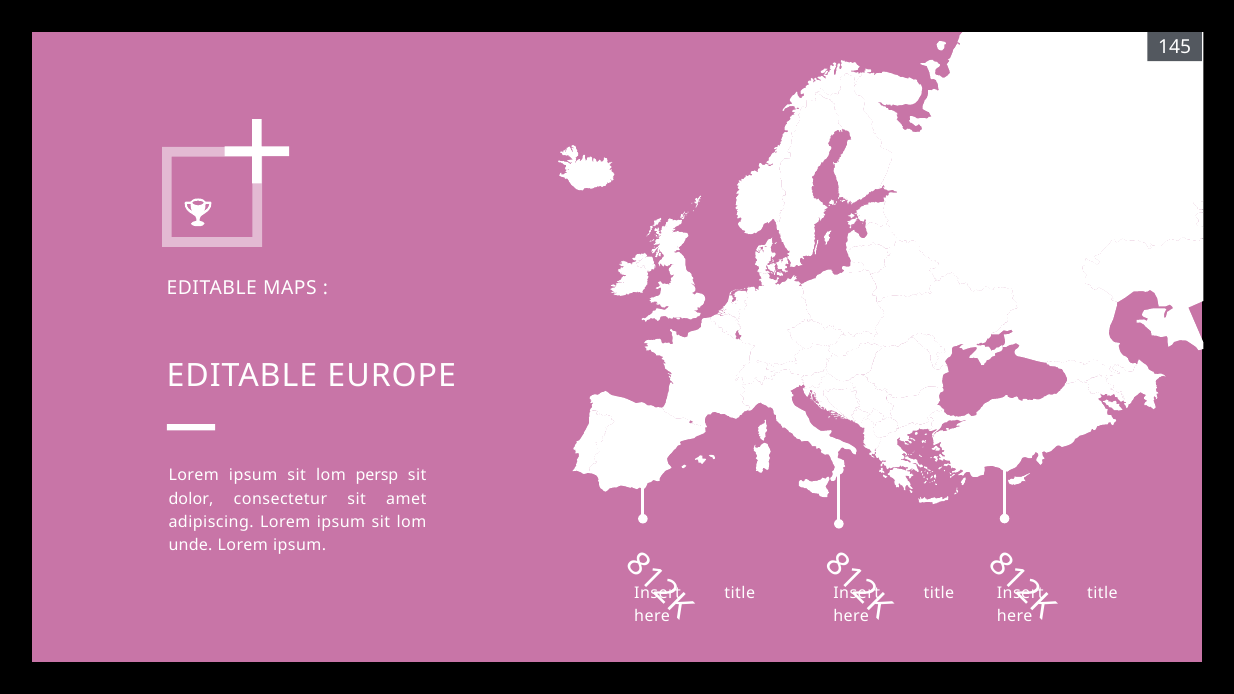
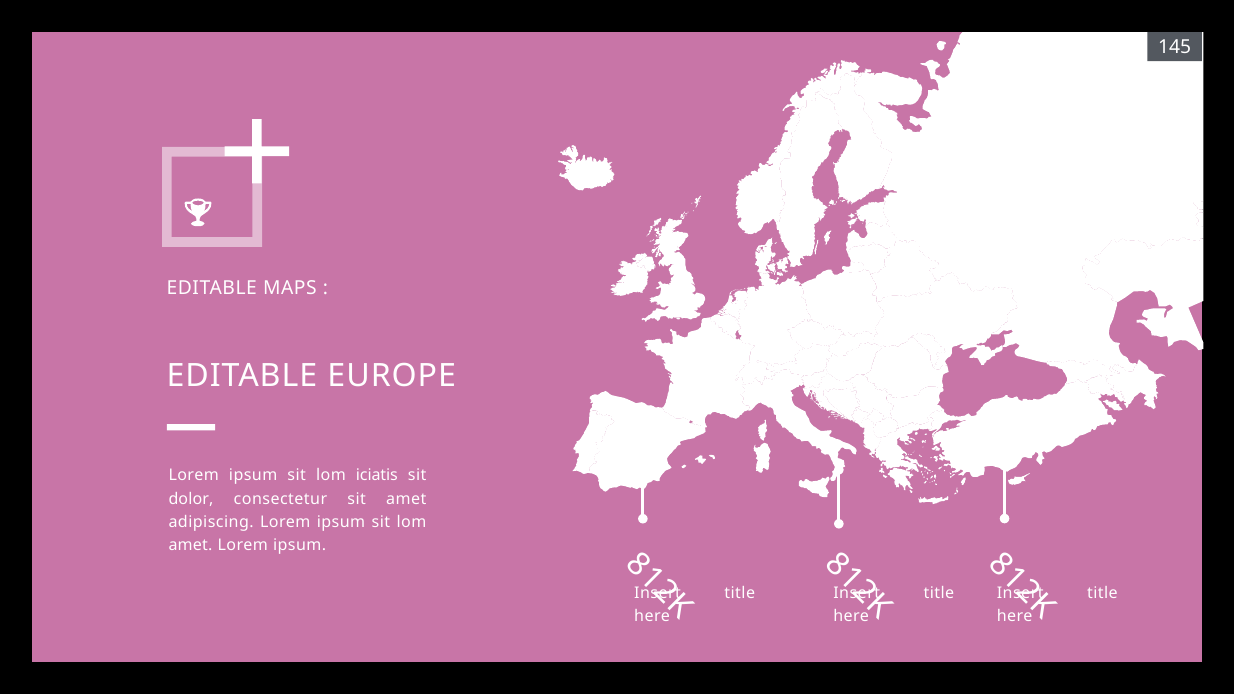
persp: persp -> iciatis (377, 476)
unde: unde -> amet (190, 545)
